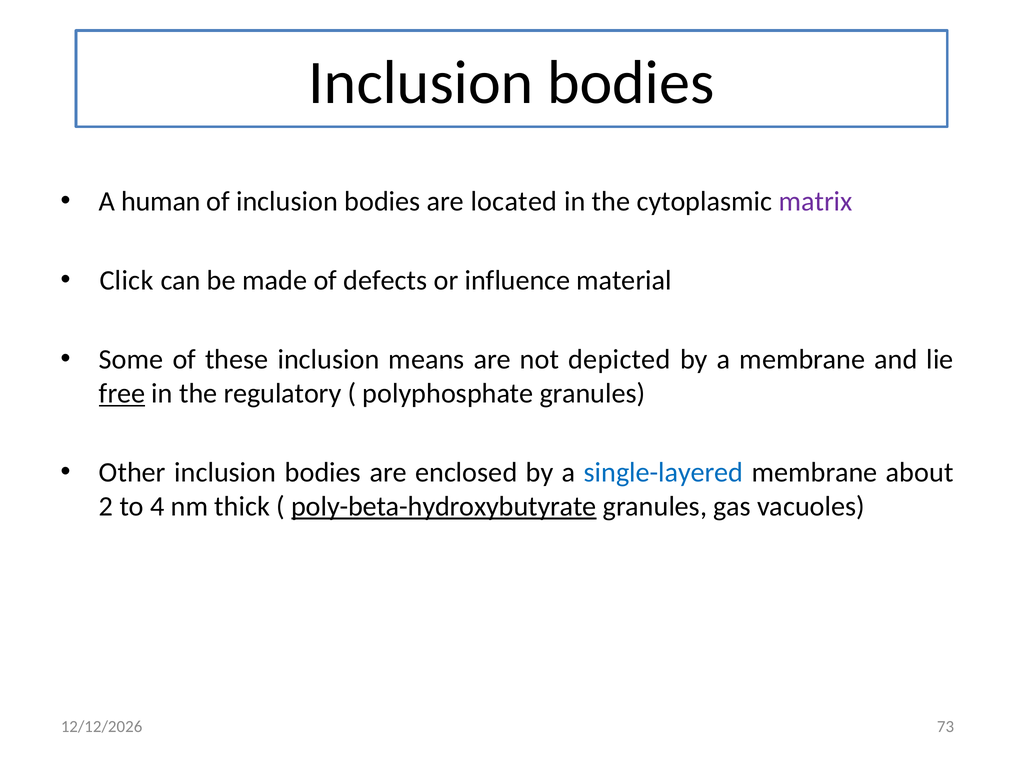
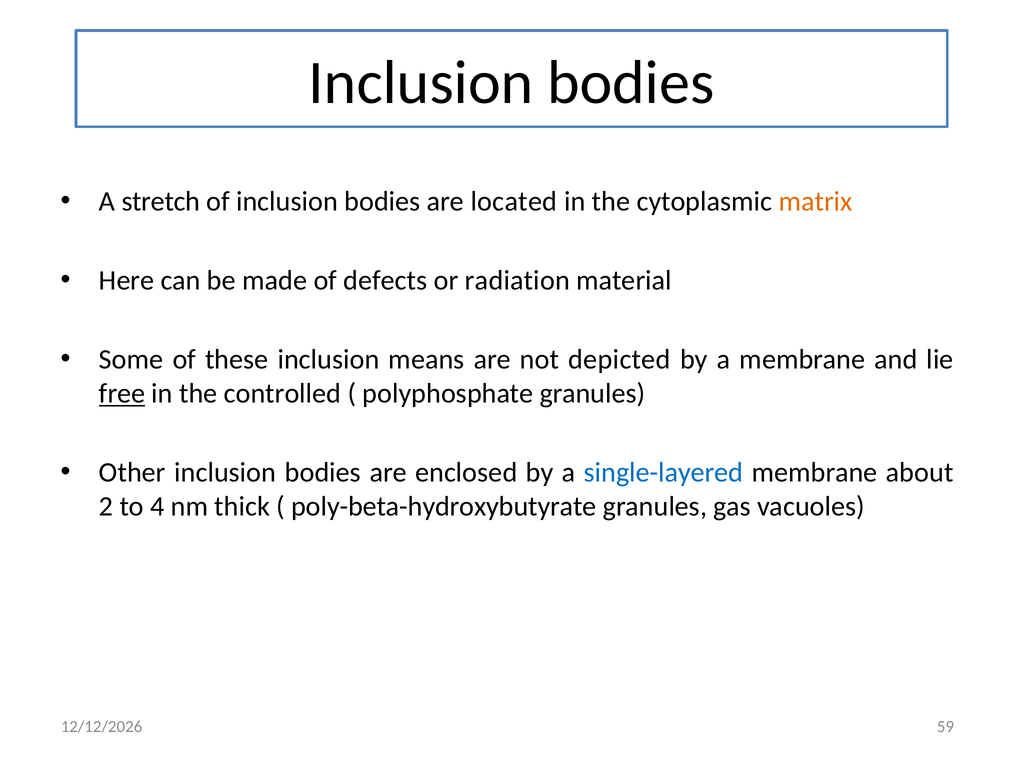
human: human -> stretch (161, 202)
matrix colour: purple -> orange (816, 202)
Click: Click -> Here (127, 281)
influence: influence -> radiation (517, 281)
regulatory: regulatory -> controlled (282, 394)
poly-beta-hydroxybutyrate underline: present -> none (444, 507)
73: 73 -> 59 (946, 727)
